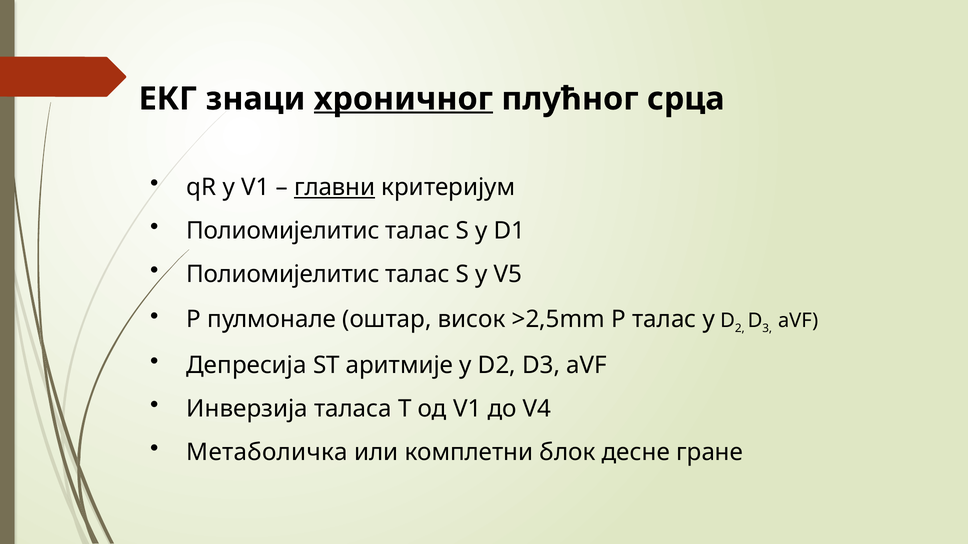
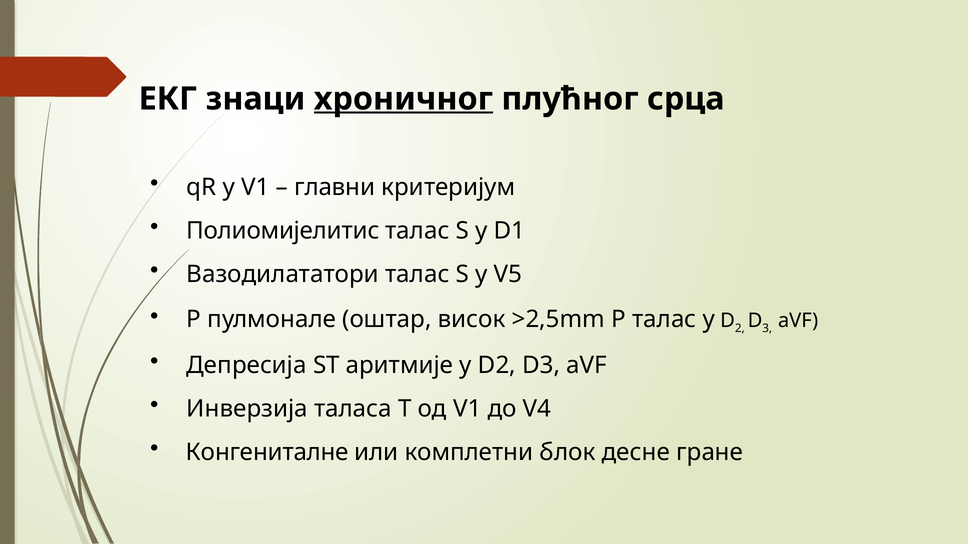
главни underline: present -> none (335, 187)
Полиомијелитис: Полиомијелитис -> Вазодилататори (283, 275)
Метаболичка: Метаболичка -> Конгениталне (267, 453)
